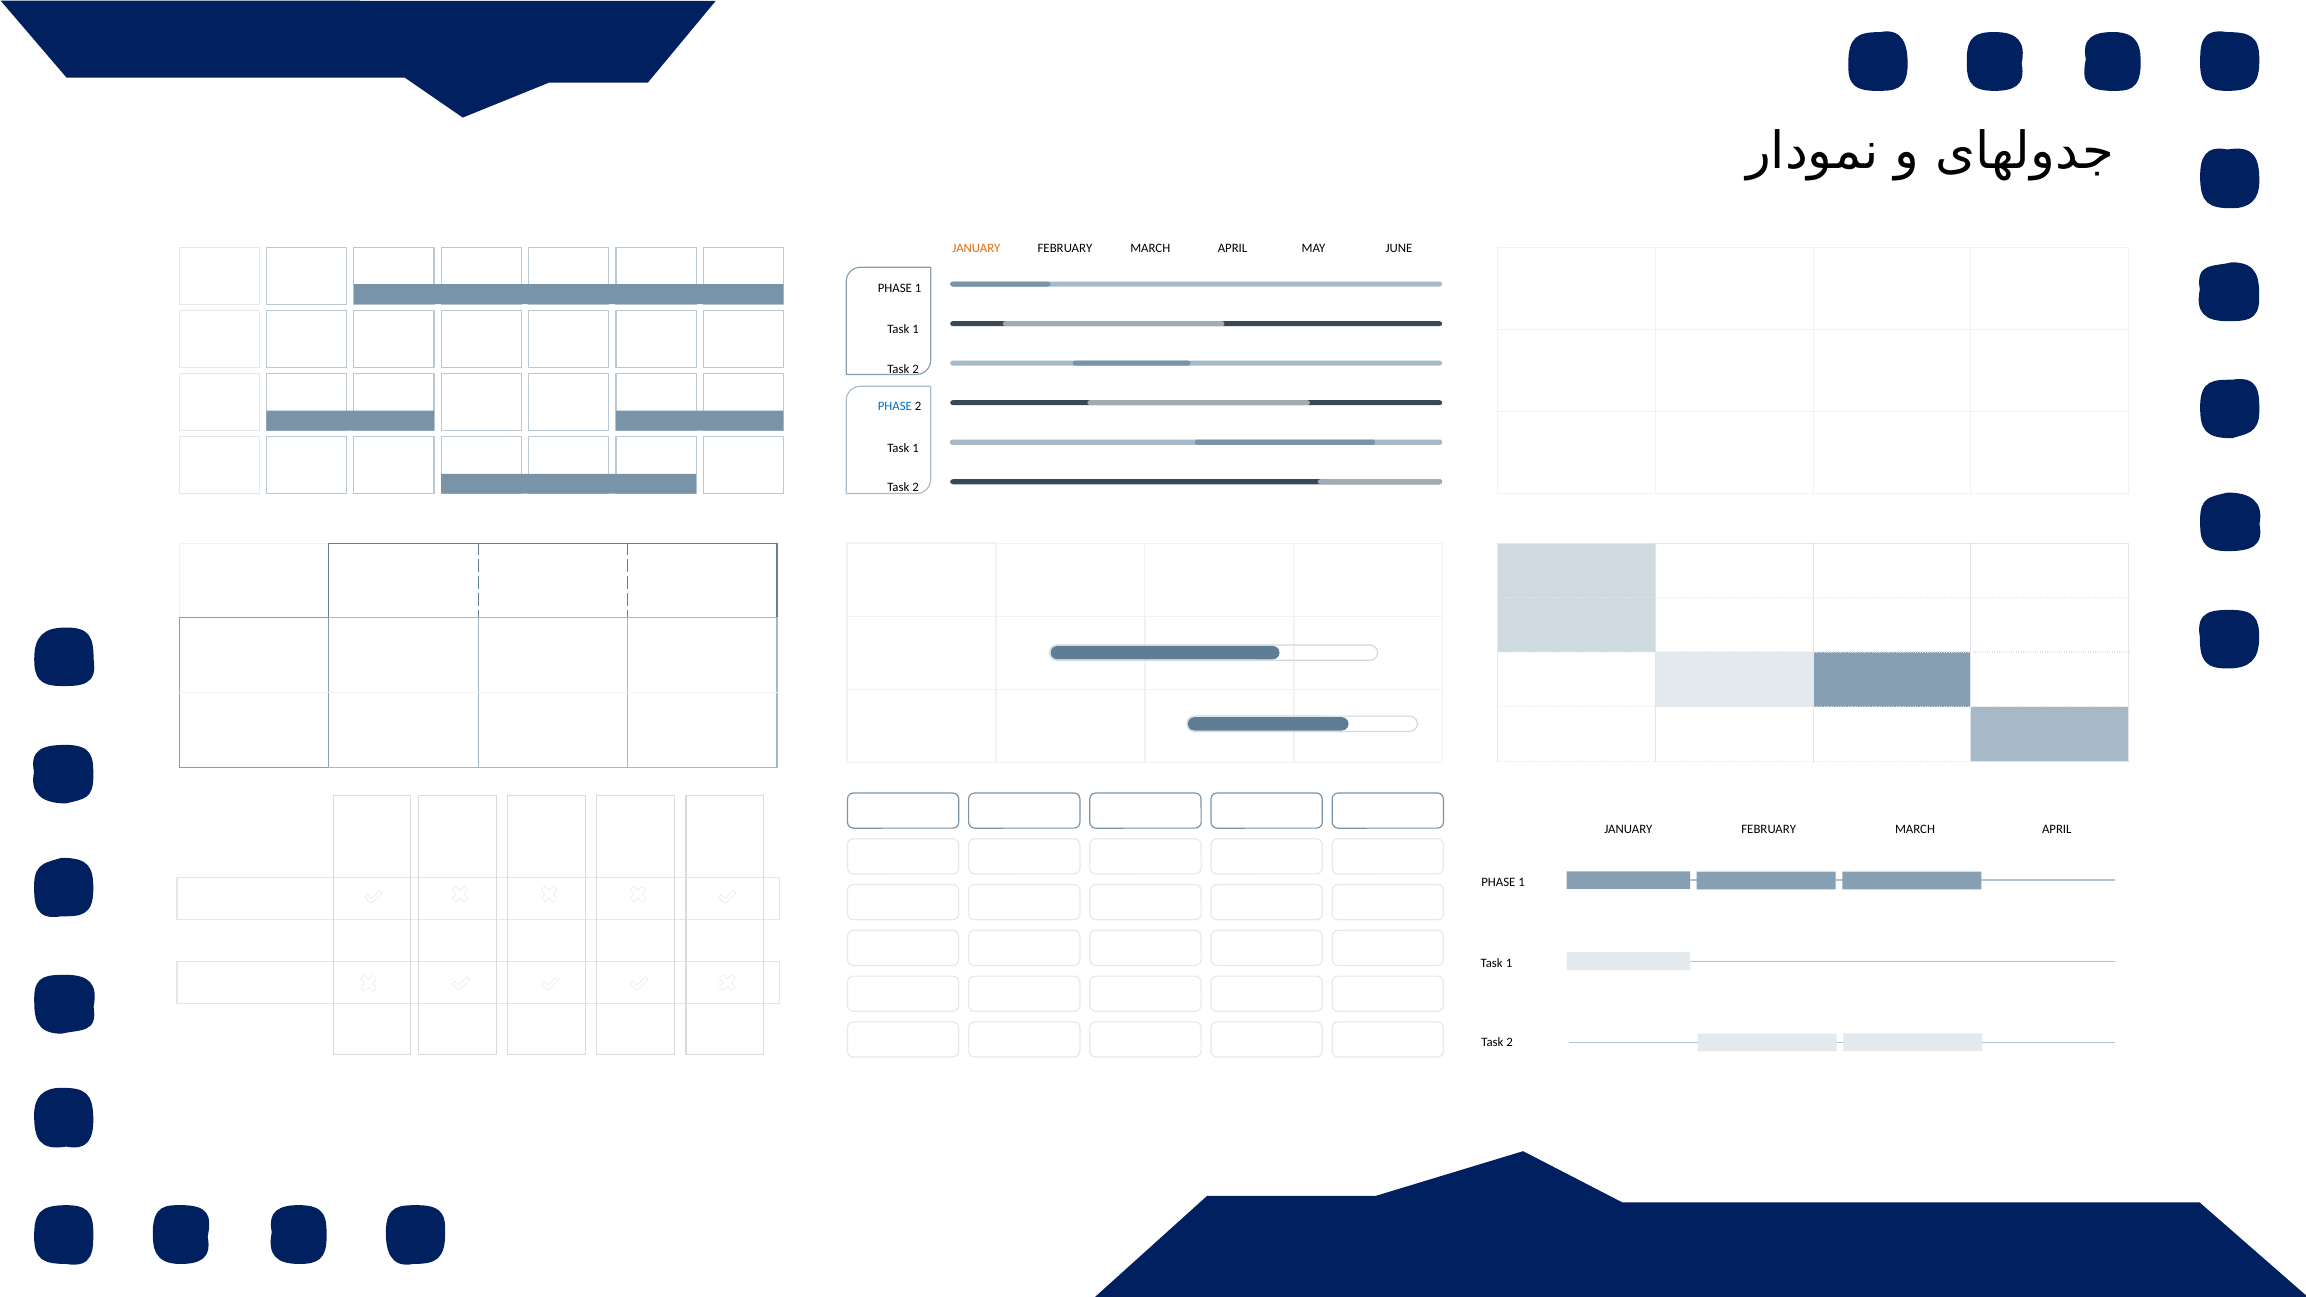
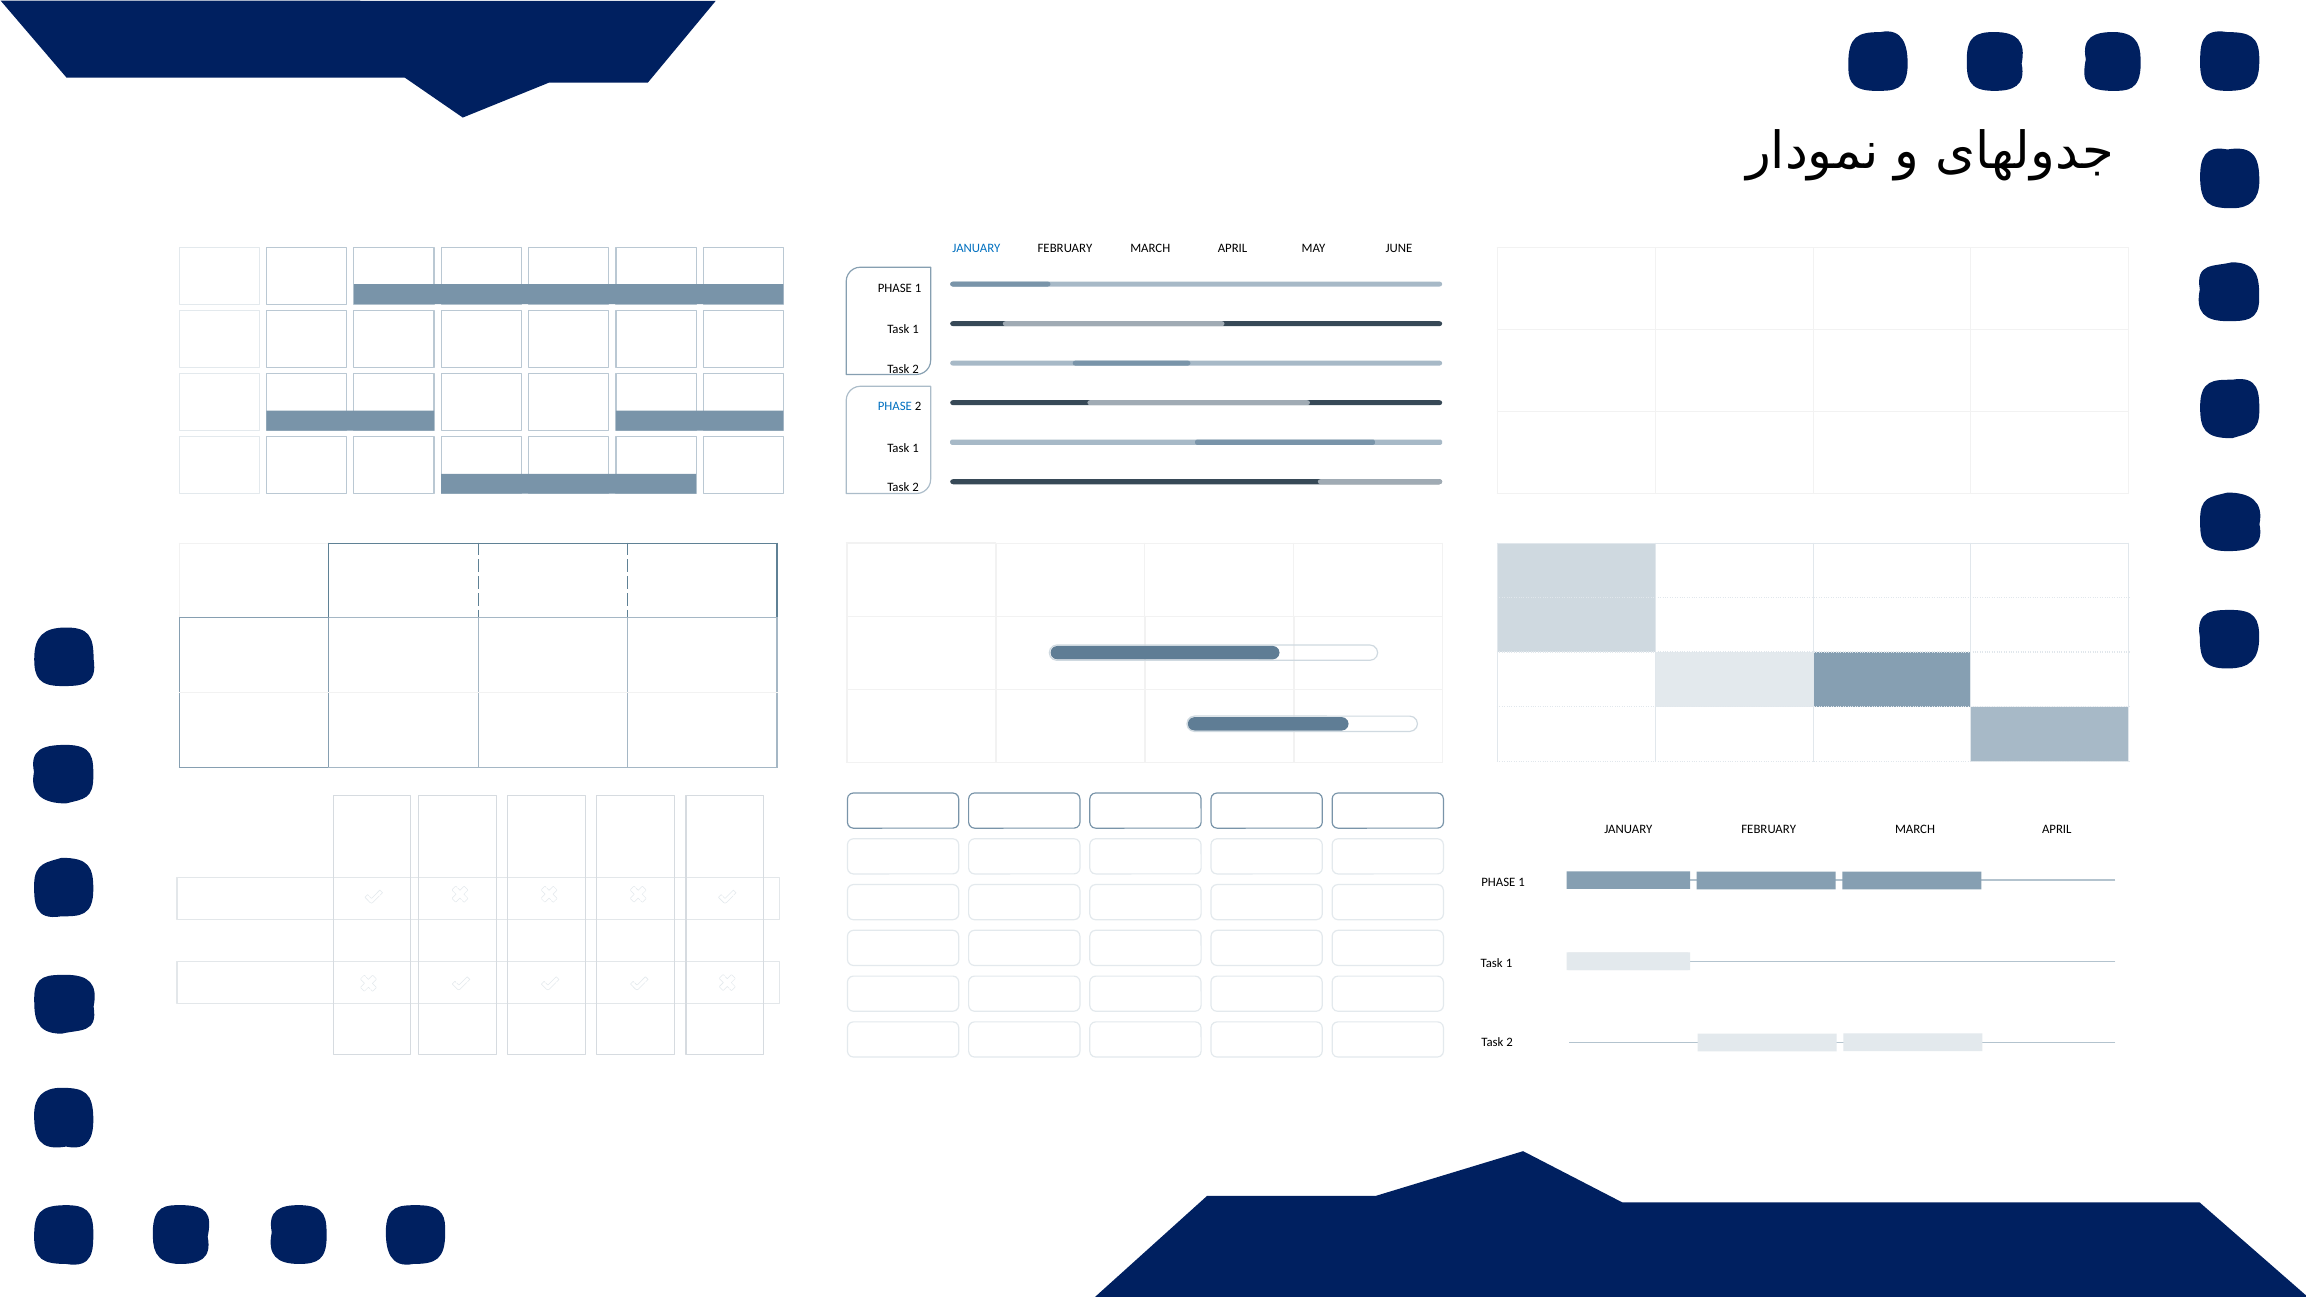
JANUARY colour: orange -> blue (976, 249)
